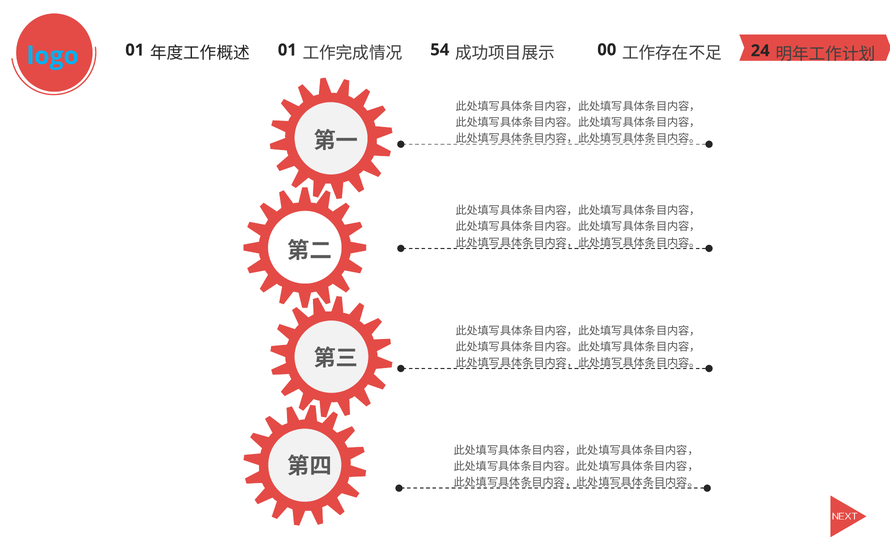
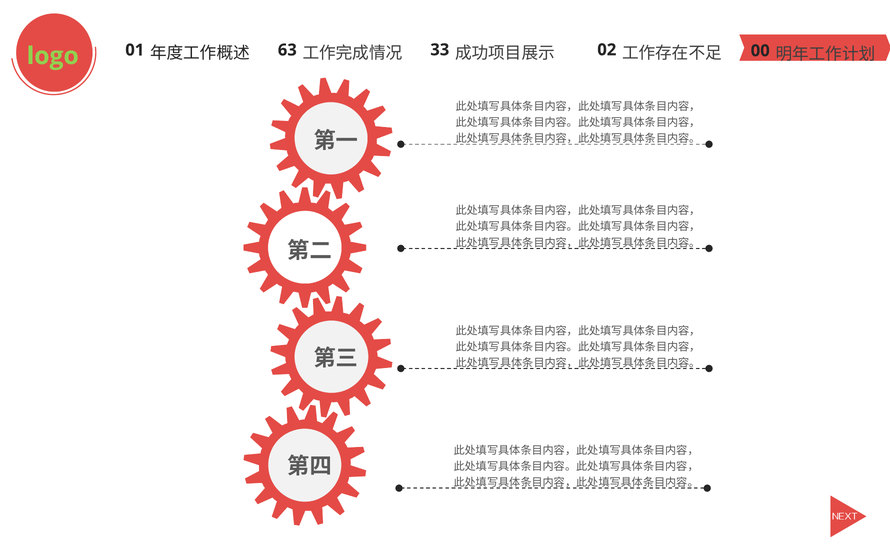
logo colour: light blue -> light green (53, 56)
01: 01 -> 63 (287, 50)
54: 54 -> 33 (440, 50)
00: 00 -> 02 (607, 50)
24: 24 -> 00 (760, 51)
